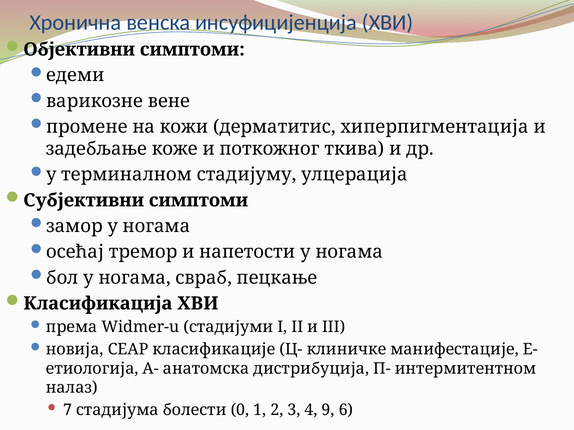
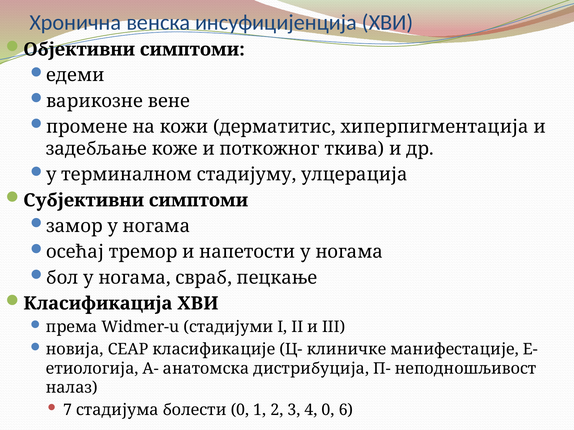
интермитентном: интермитентном -> неподношљивост (466, 369)
4 9: 9 -> 0 (328, 410)
